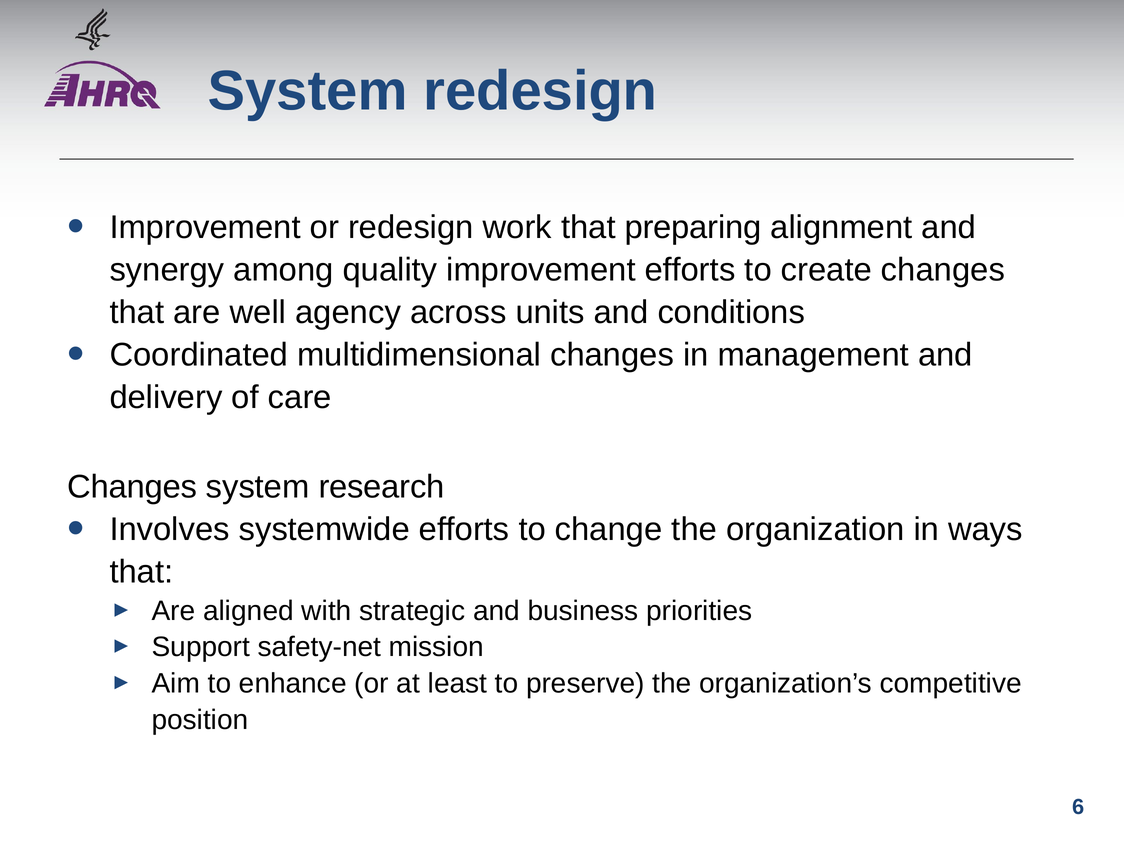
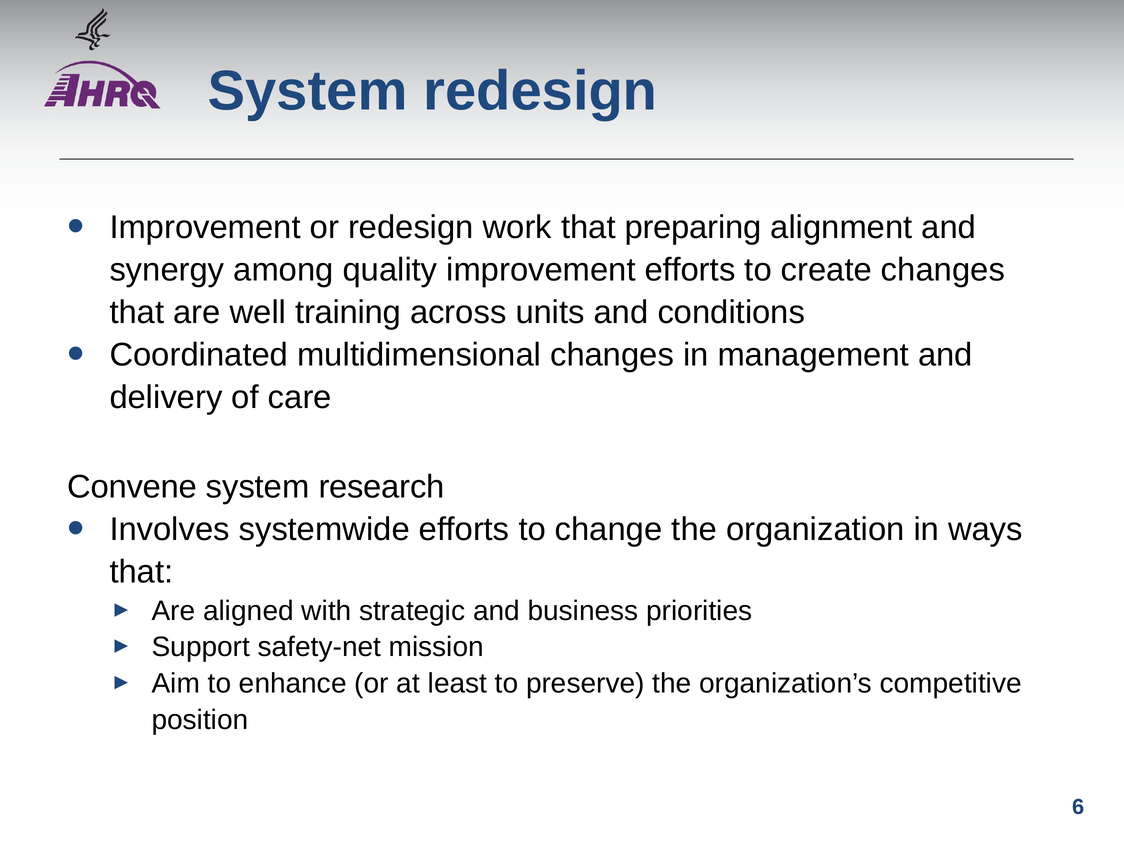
agency: agency -> training (348, 312)
Changes: Changes -> Convene (132, 487)
